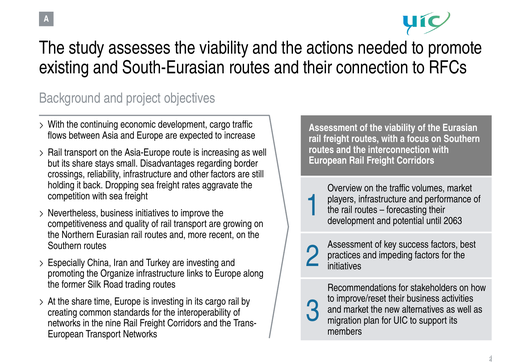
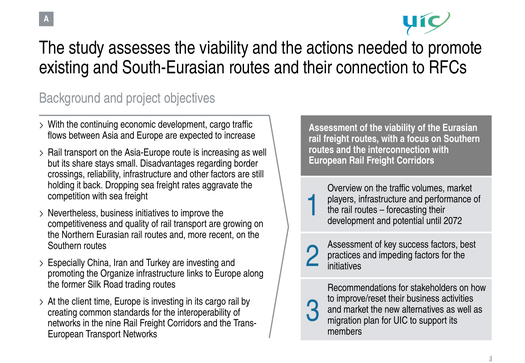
2063: 2063 -> 2072 (453, 221)
the share: share -> client (82, 302)
